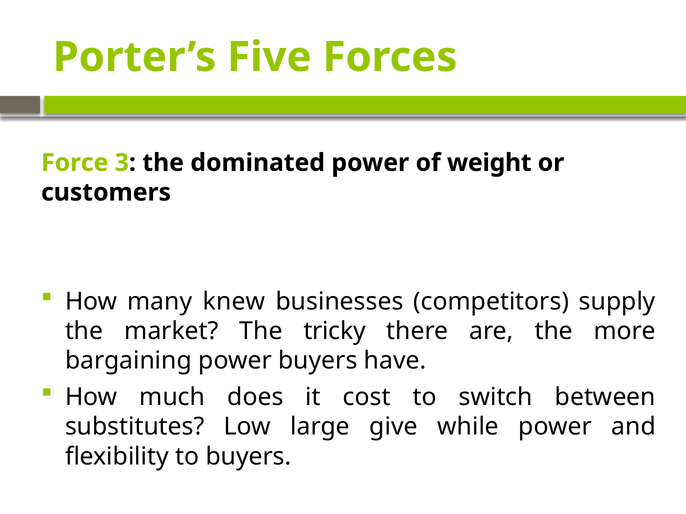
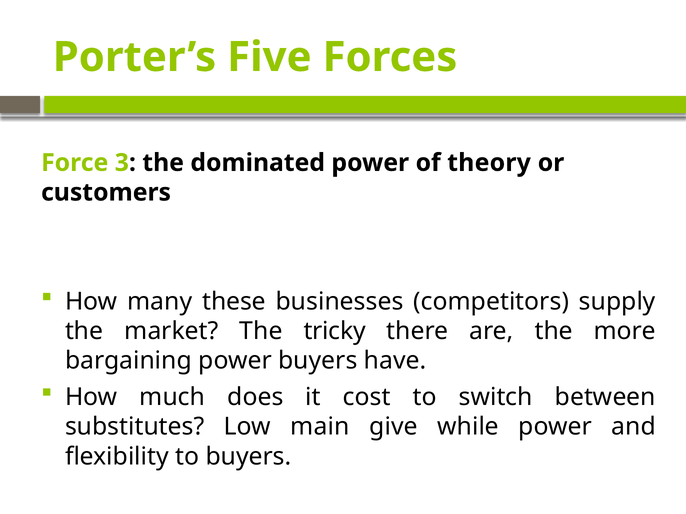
weight: weight -> theory (489, 163)
knew: knew -> these (234, 302)
large: large -> main (320, 427)
